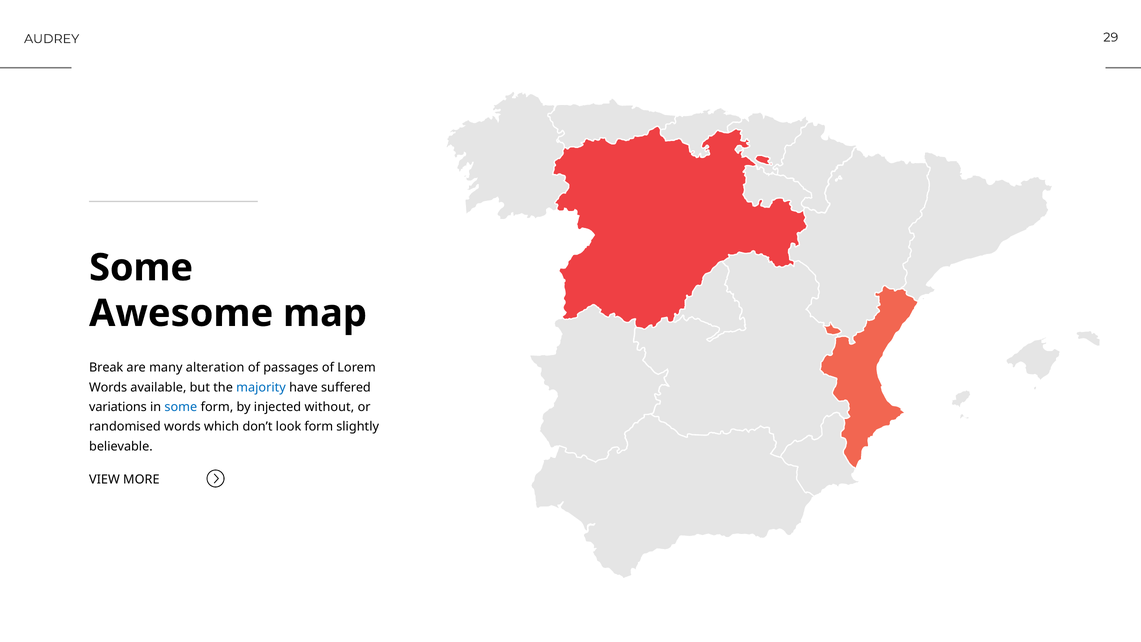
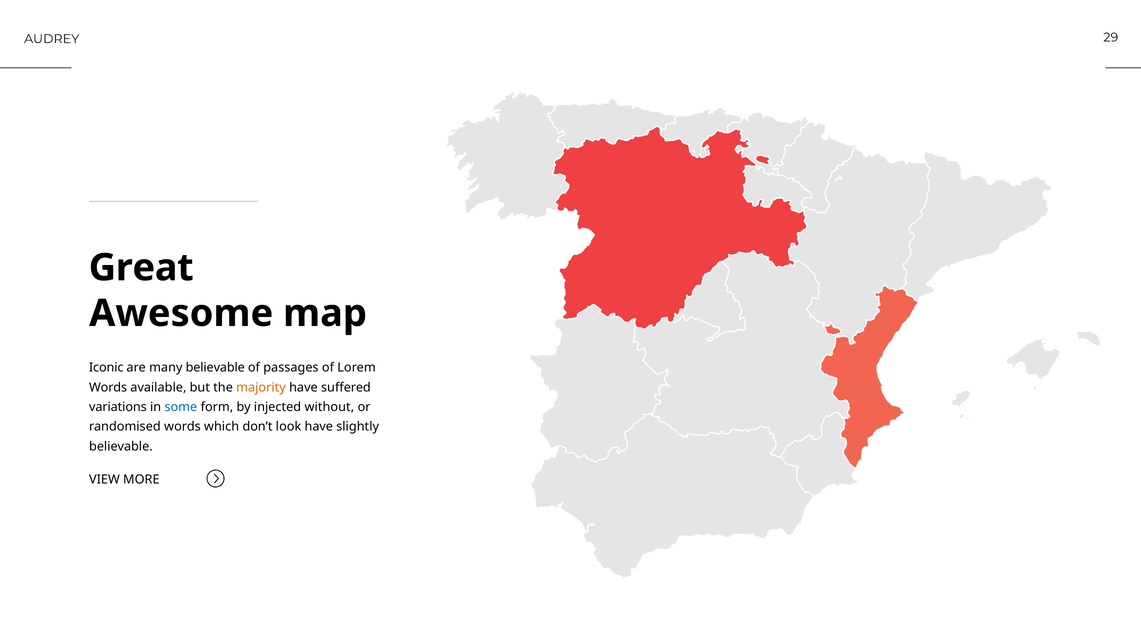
Some: Some -> Great (141, 268)
Break: Break -> Iconic (106, 367)
many alteration: alteration -> believable (215, 367)
majority colour: blue -> orange (261, 387)
look form: form -> have (319, 427)
